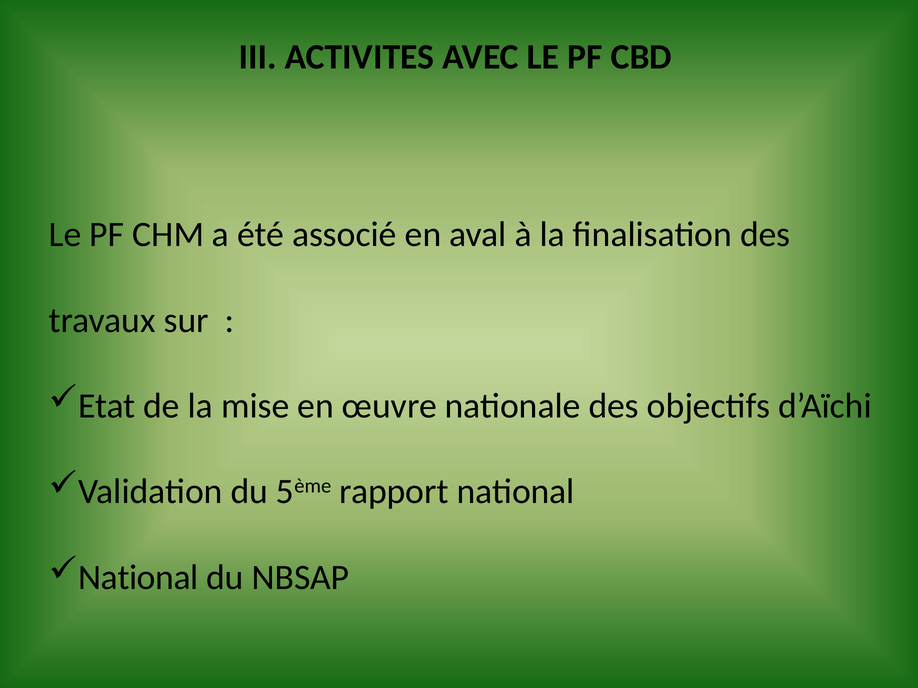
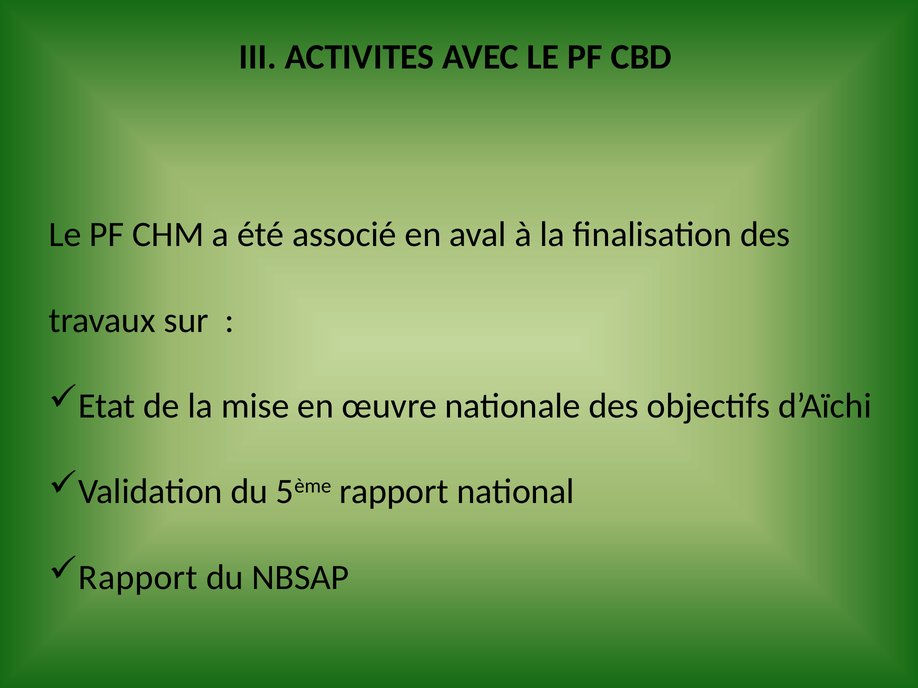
National: National -> Rapport (138, 578)
